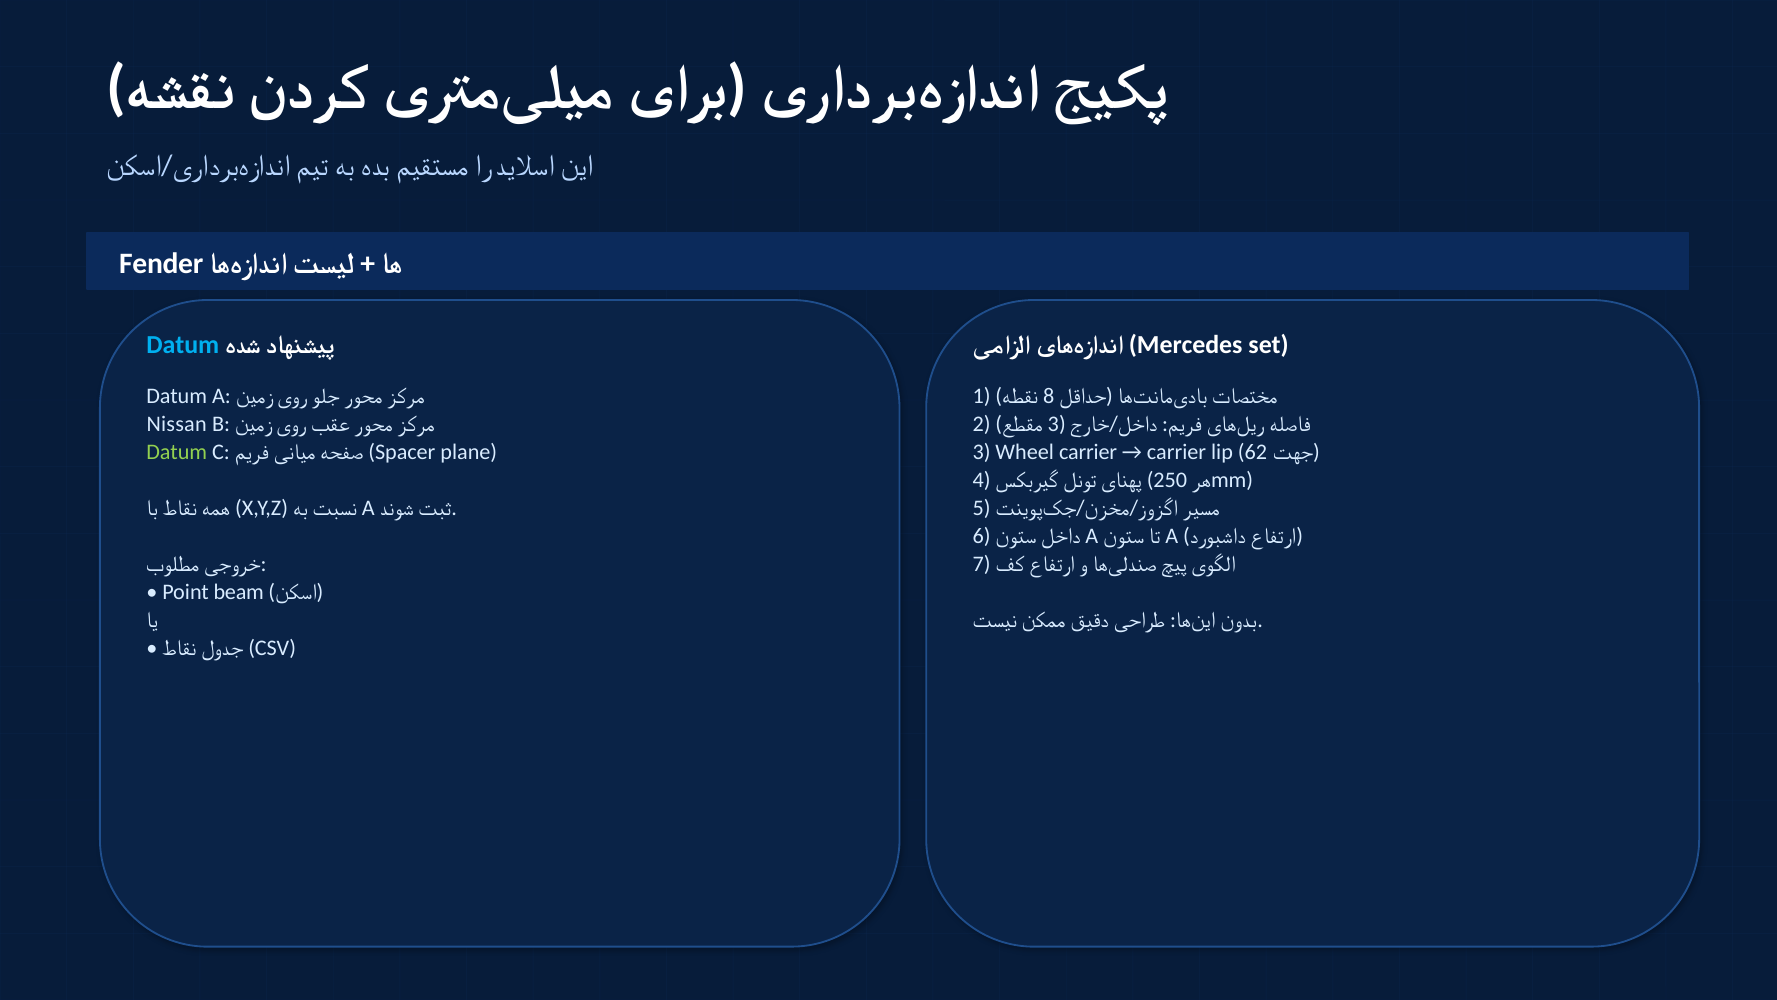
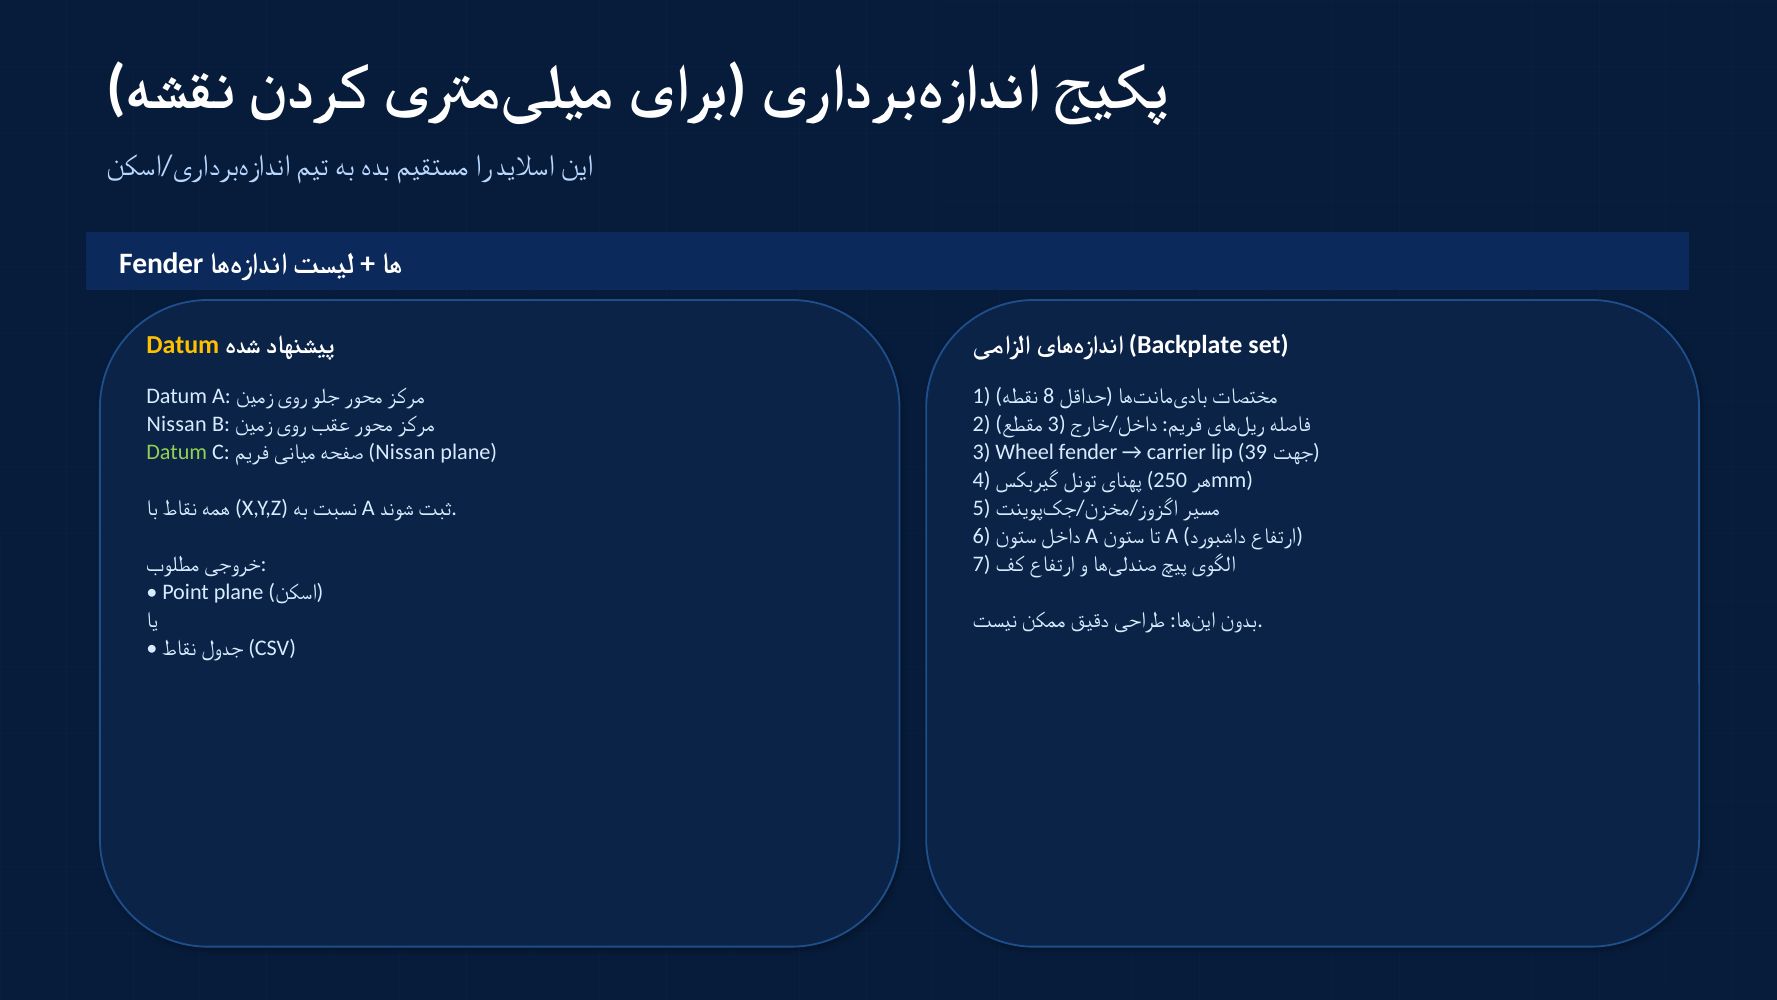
Datum colour: light blue -> yellow (183, 345)
Mercedes: Mercedes -> Backplate (1186, 345)
Spacer: Spacer -> Nissan (402, 452)
Wheel carrier: carrier -> fender (1088, 452)
62: 62 -> 39 (1253, 452)
Point beam: beam -> plane (239, 592)
